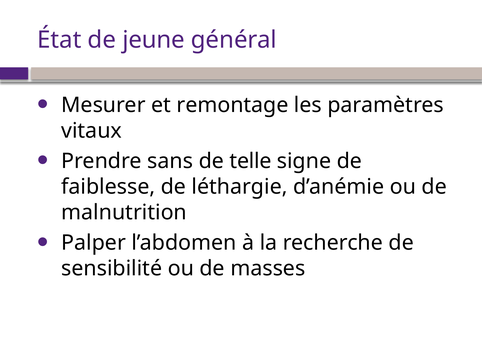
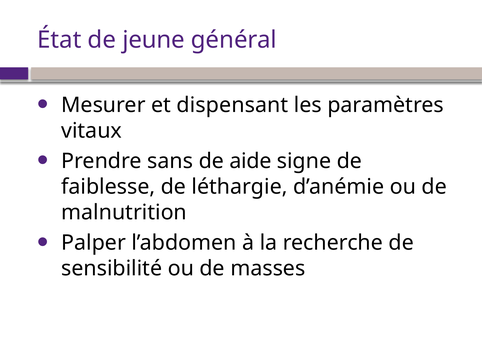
remontage: remontage -> dispensant (232, 105)
telle: telle -> aide (251, 161)
